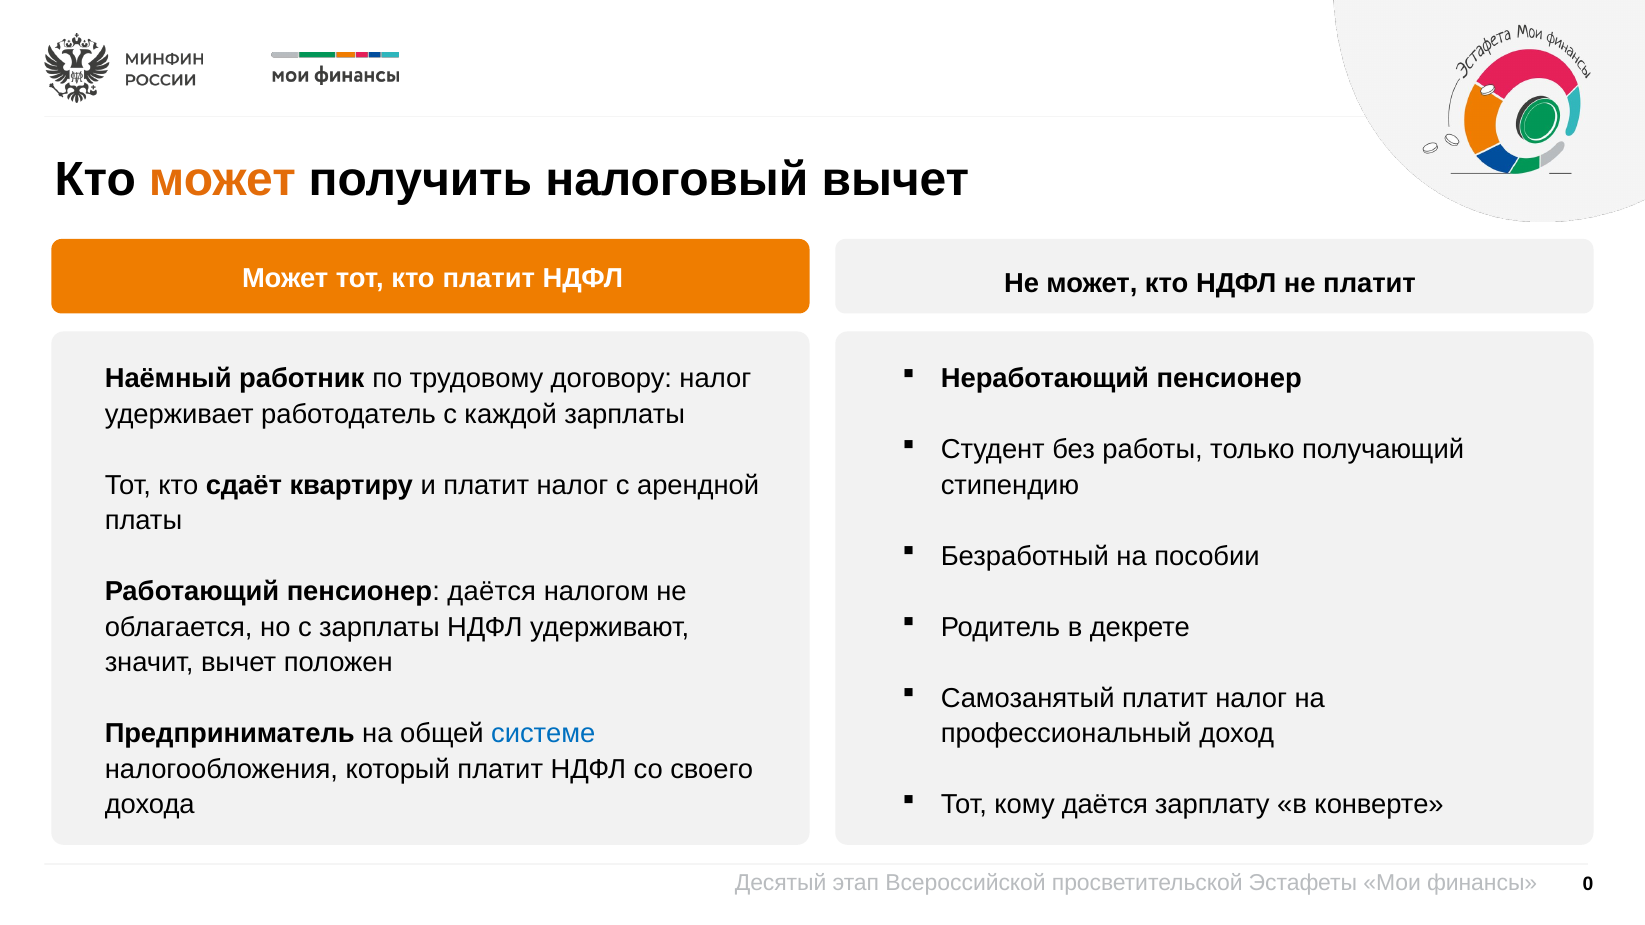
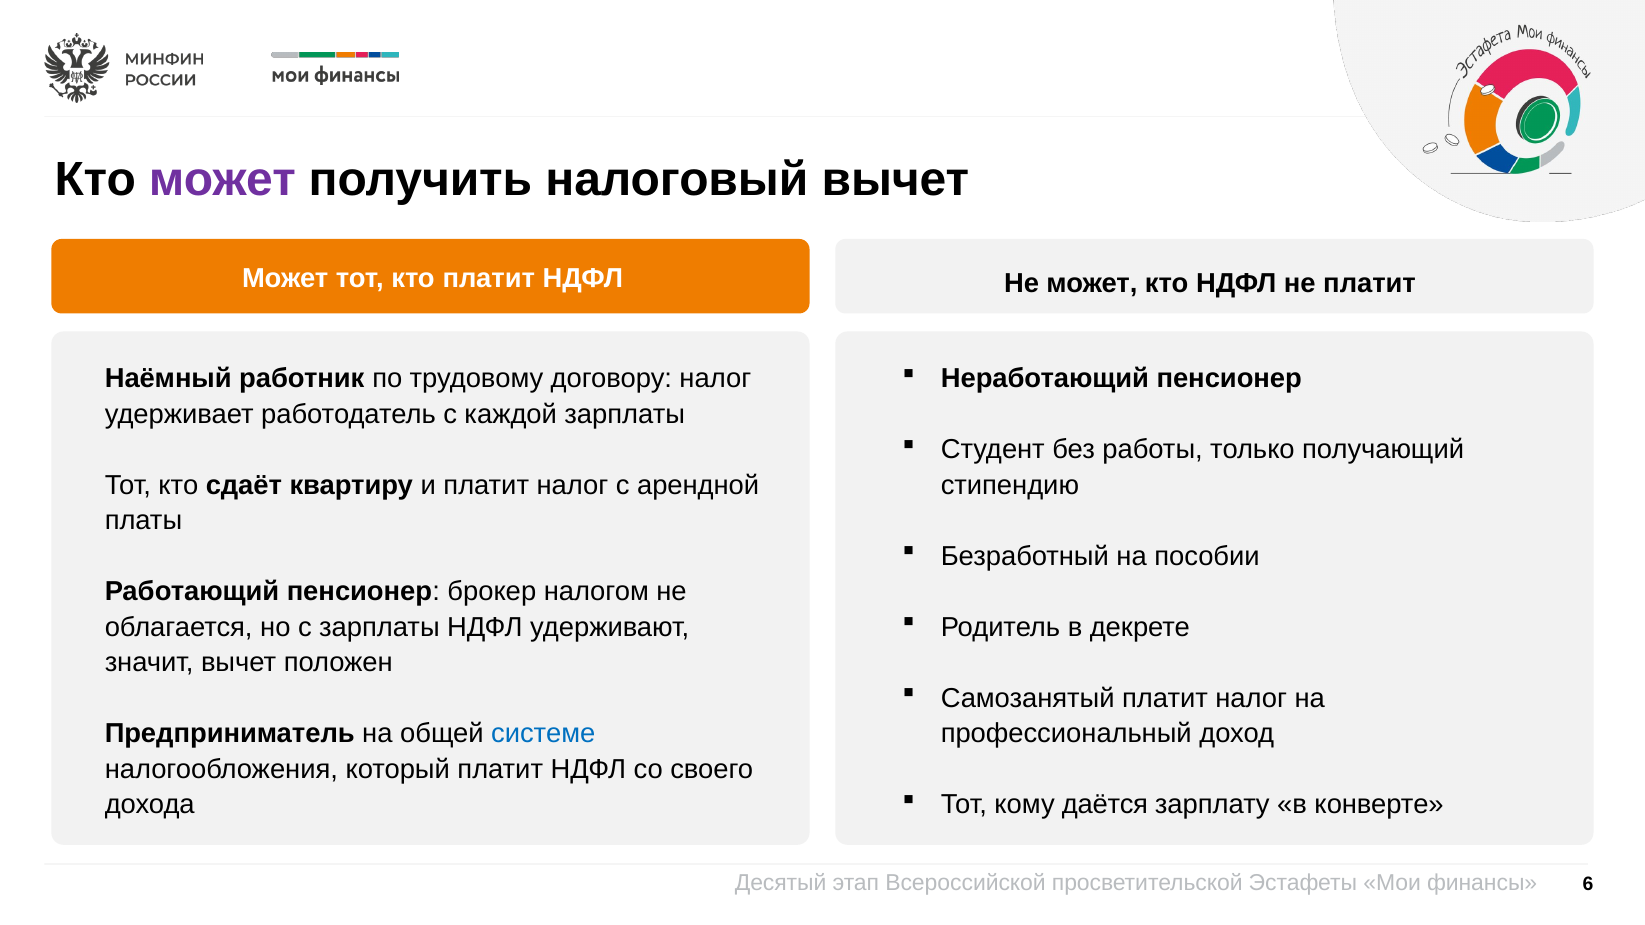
может colour: orange -> purple (222, 180)
пенсионер даётся: даётся -> брокер (492, 592)
0: 0 -> 6 (1588, 884)
